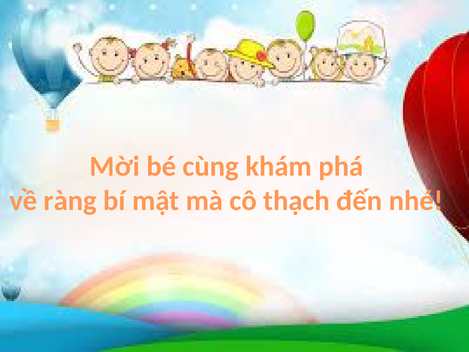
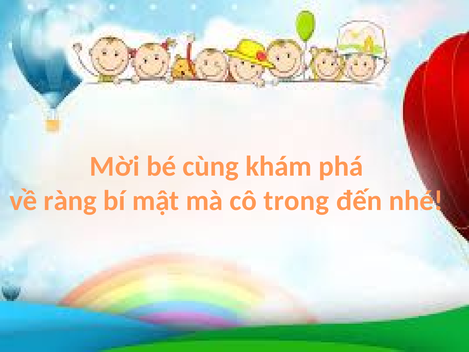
thạch: thạch -> trong (296, 201)
